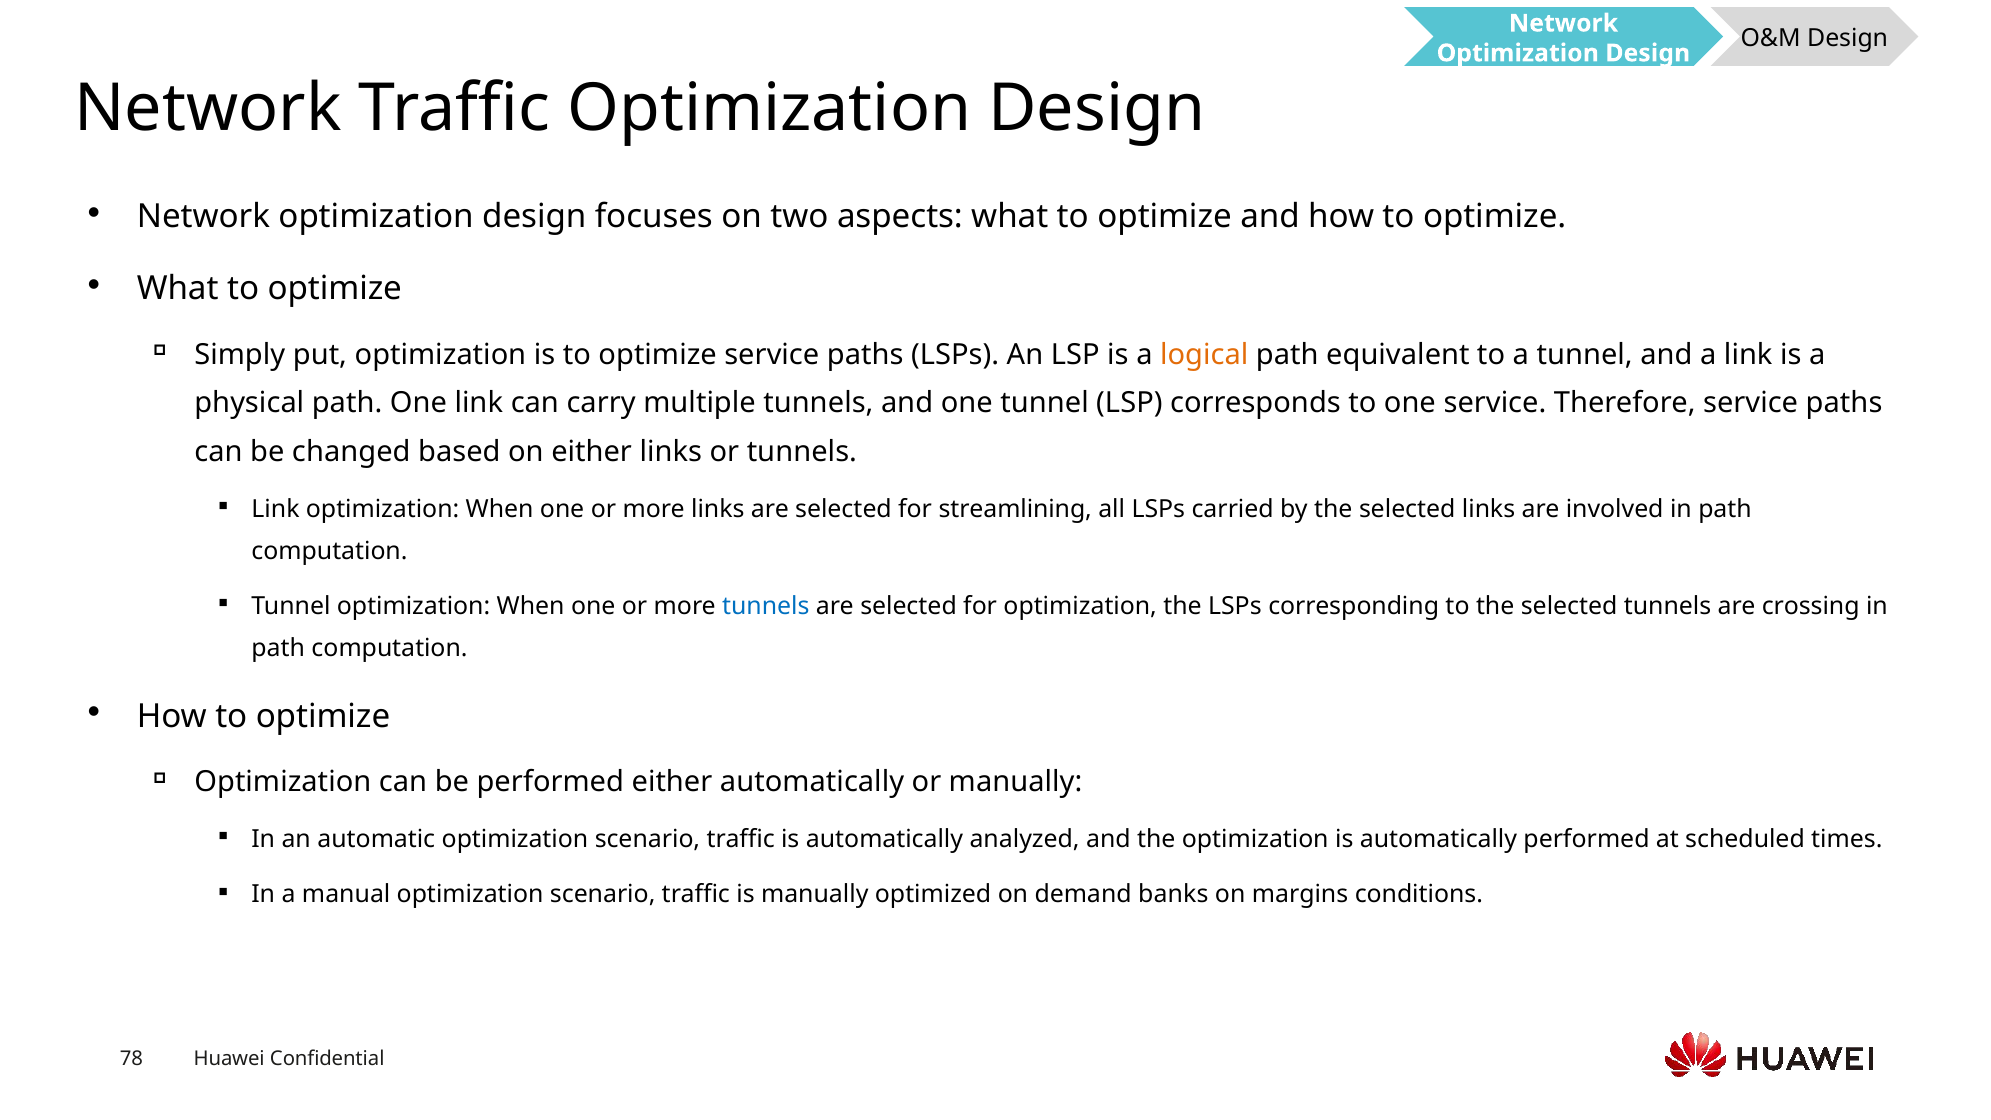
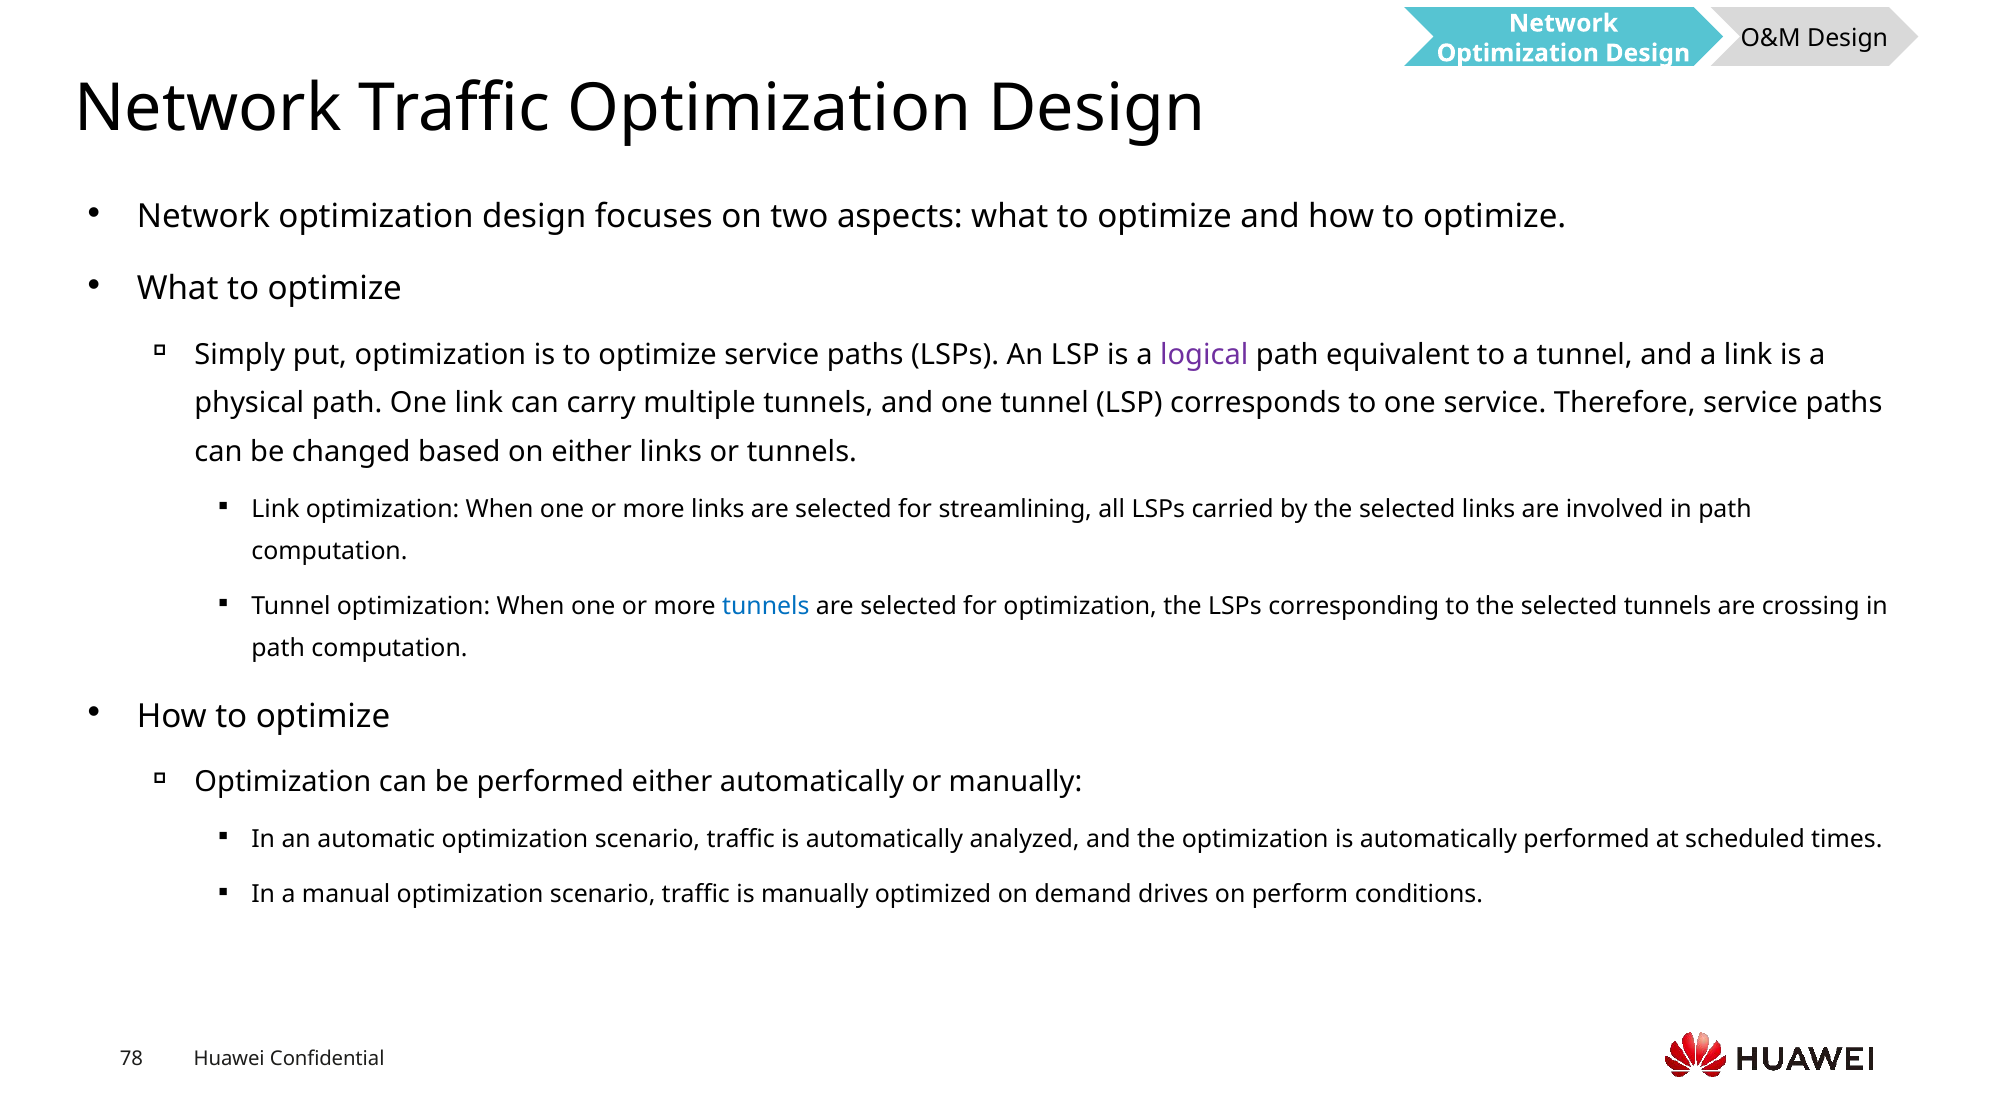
logical colour: orange -> purple (1204, 354)
banks: banks -> drives (1173, 895)
margins: margins -> perform (1300, 895)
